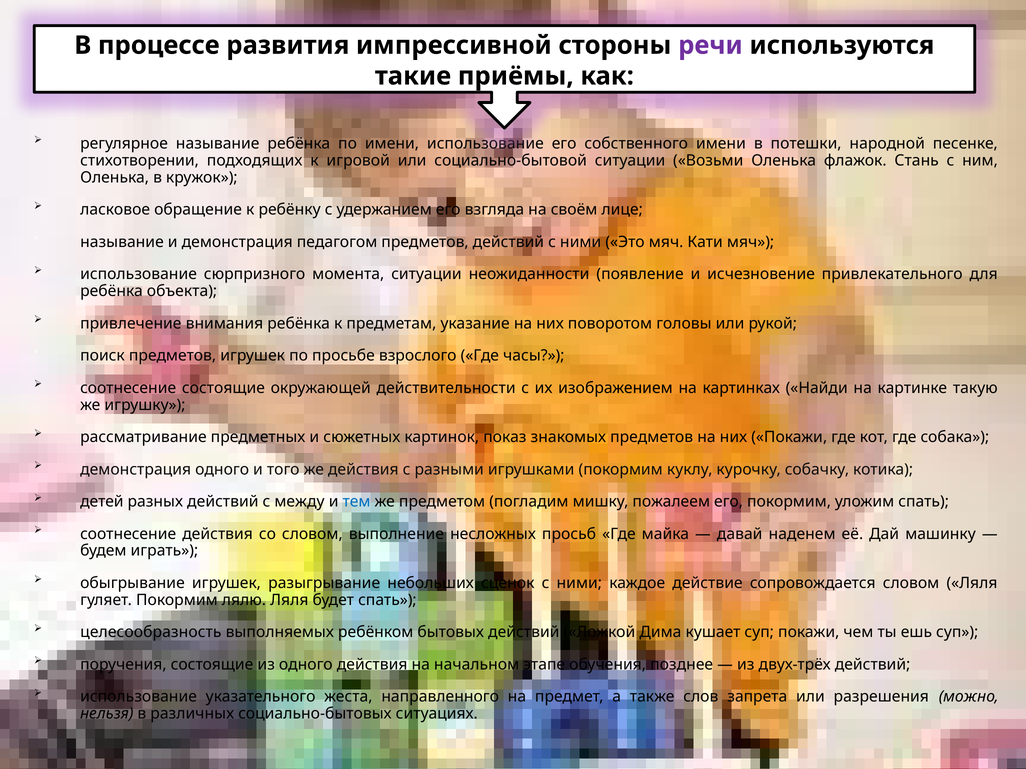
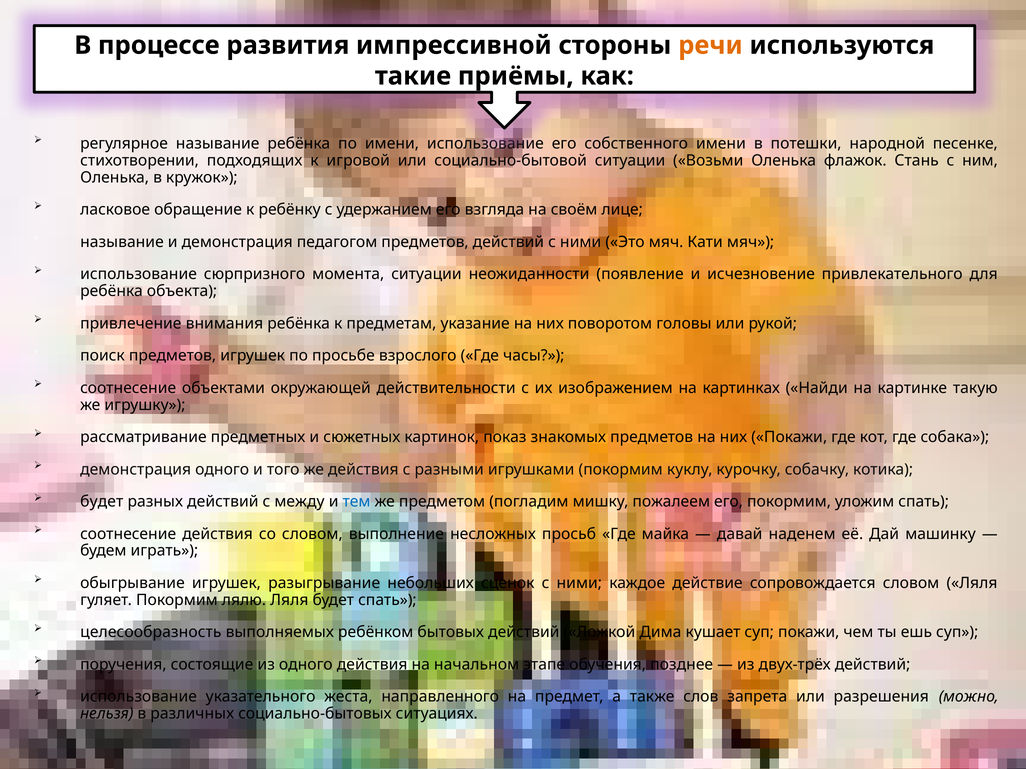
речи colour: purple -> orange (710, 45)
соотнесение состоящие: состоящие -> объектами (223, 388)
детей: детей -> будет (102, 502)
